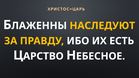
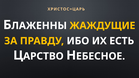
НАСЛЕДУЮТ: НАСЛЕДУЮТ -> ЖАЖДУЩИЕ (102, 26)
